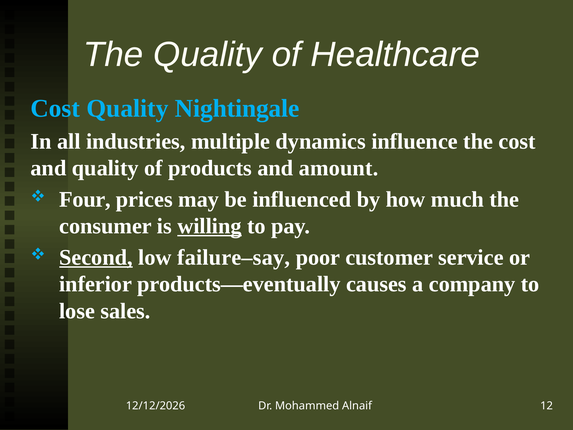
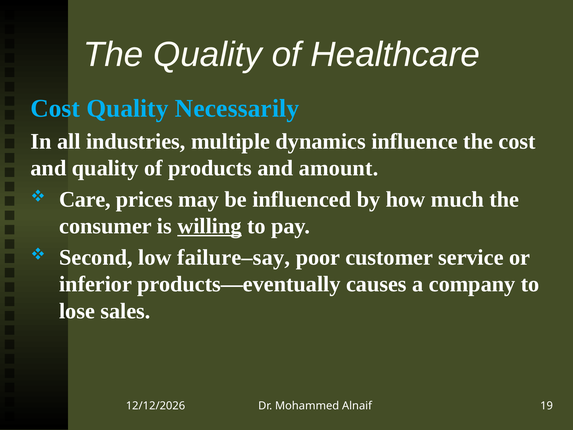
Nightingale: Nightingale -> Necessarily (237, 108)
Four: Four -> Care (85, 199)
Second underline: present -> none (96, 257)
12: 12 -> 19 (547, 406)
